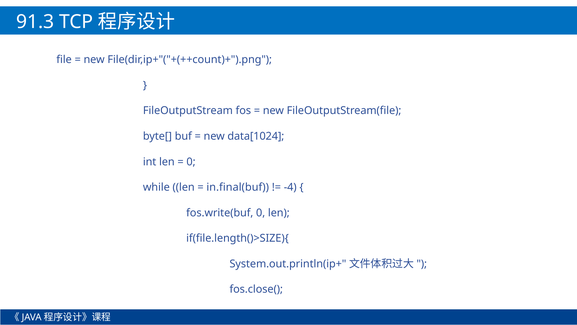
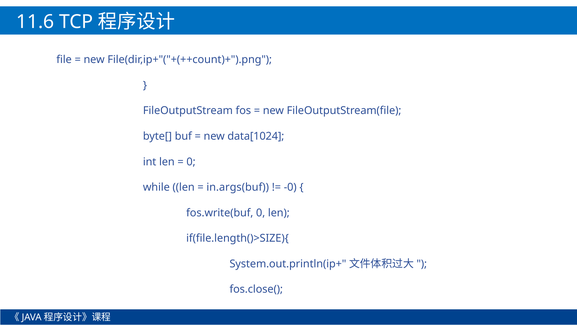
91.3: 91.3 -> 11.6 (35, 22)
in.final(buf: in.final(buf -> in.args(buf (238, 187)
-4: -4 -> -0 (290, 187)
